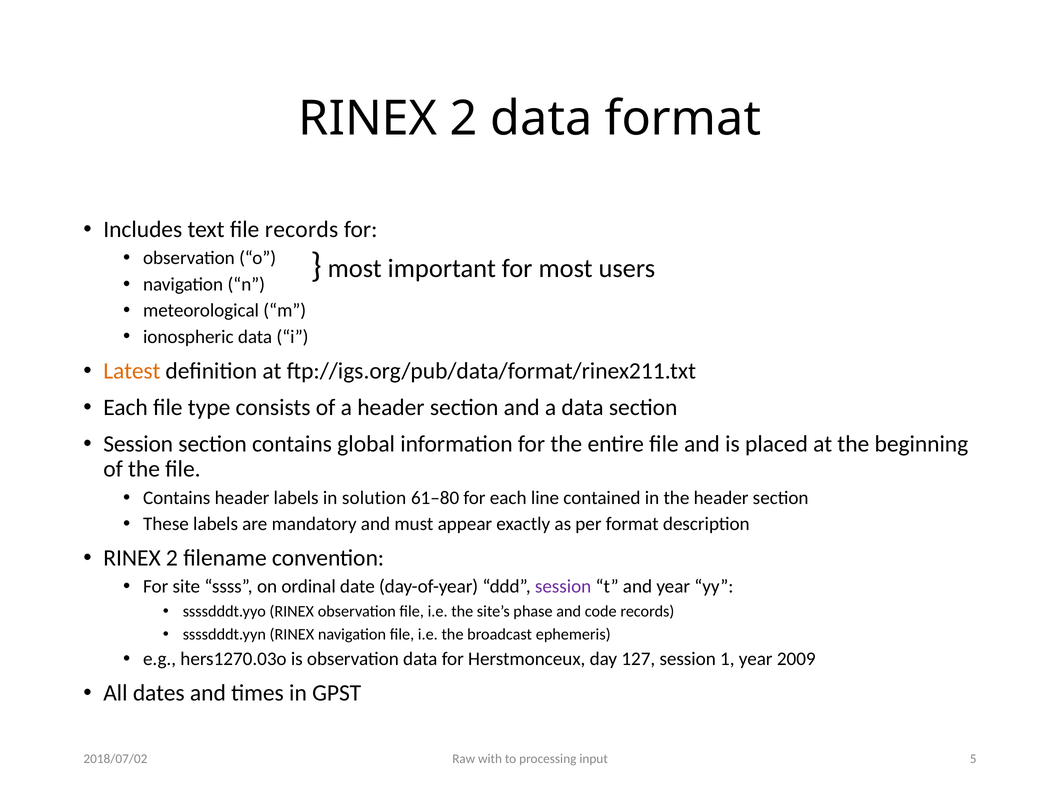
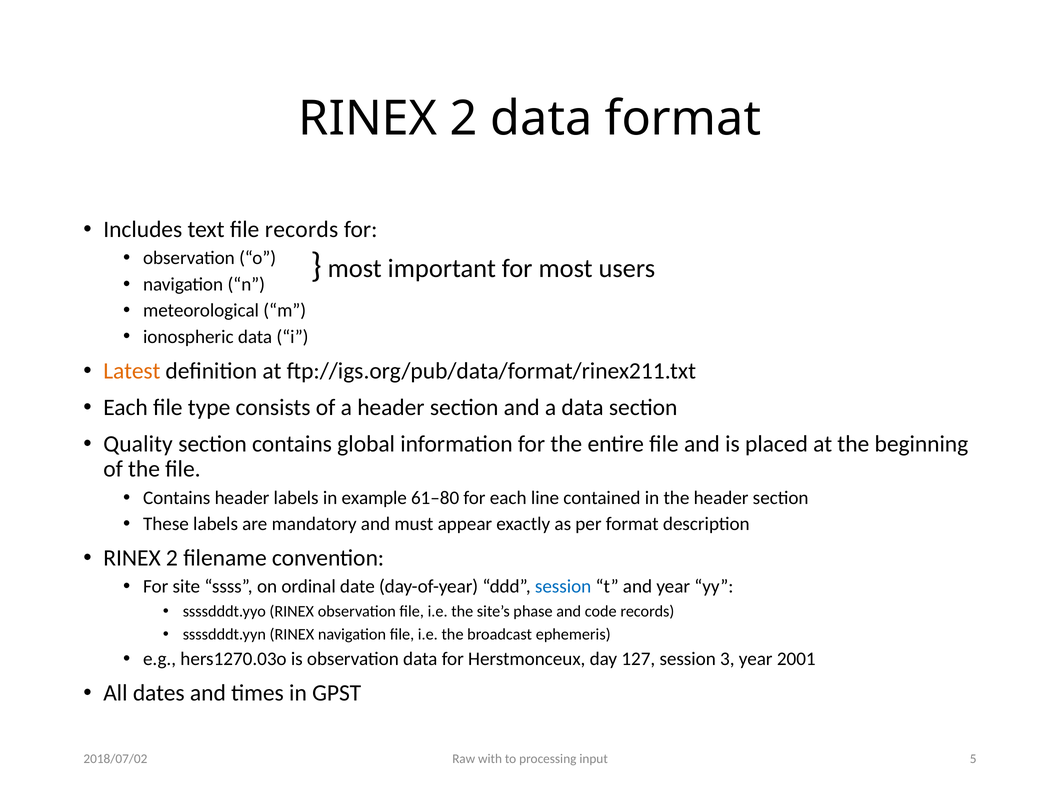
Session: Session -> Quality (138, 444)
solution: solution -> example (374, 498)
session colour: purple -> blue (563, 587)
1: 1 -> 3 (727, 659)
2009: 2009 -> 2001 (796, 659)
